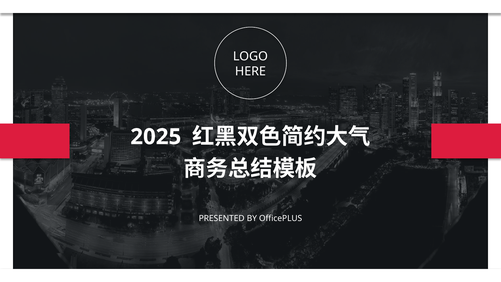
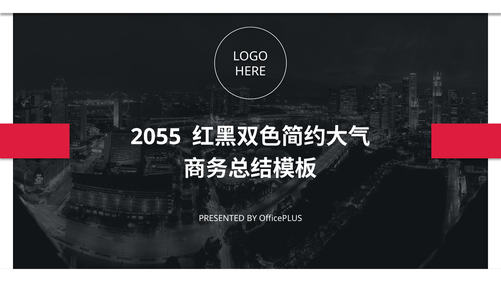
2025: 2025 -> 2055 (156, 137)
